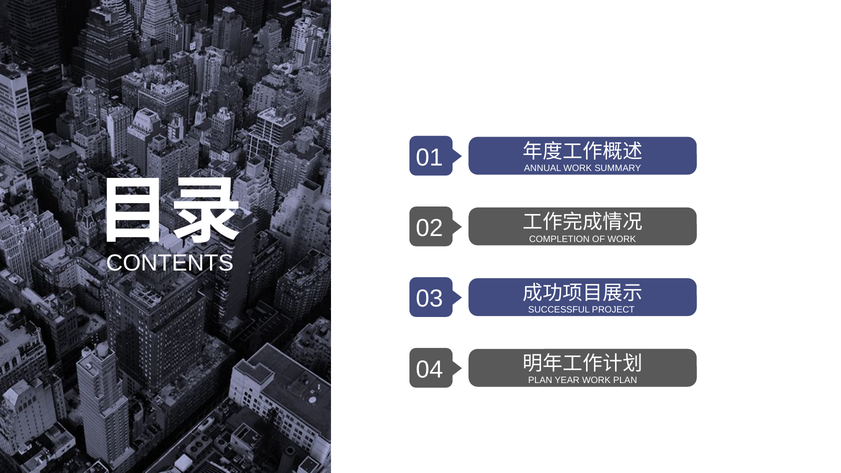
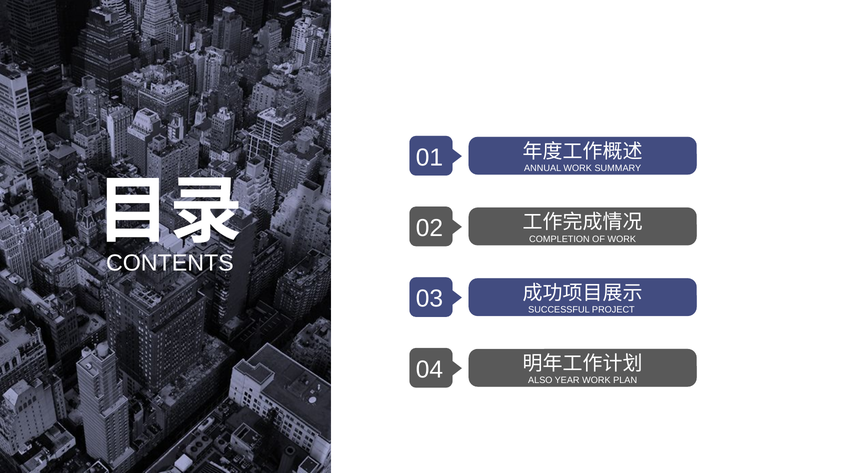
PLAN: PLAN -> ALSO (540, 380)
